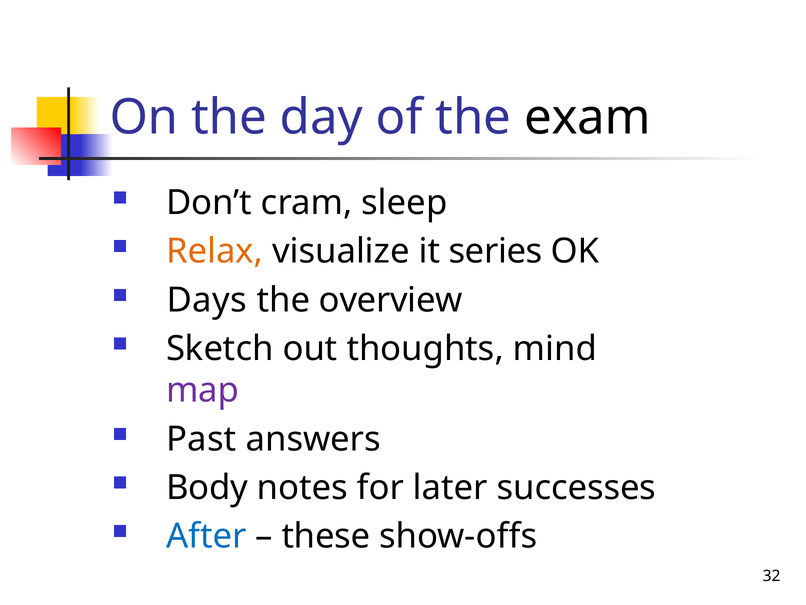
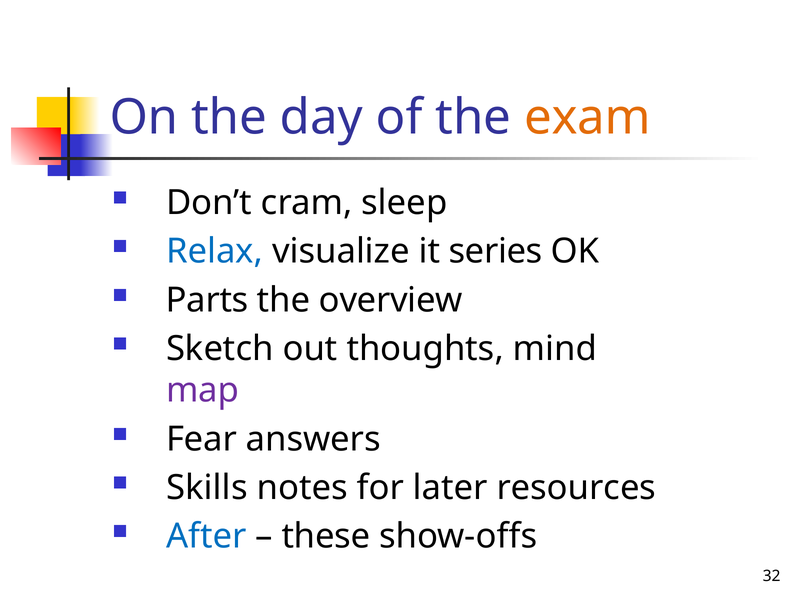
exam colour: black -> orange (587, 118)
Relax colour: orange -> blue (215, 251)
Days: Days -> Parts (207, 300)
Past: Past -> Fear (201, 439)
Body: Body -> Skills (207, 487)
successes: successes -> resources (576, 487)
